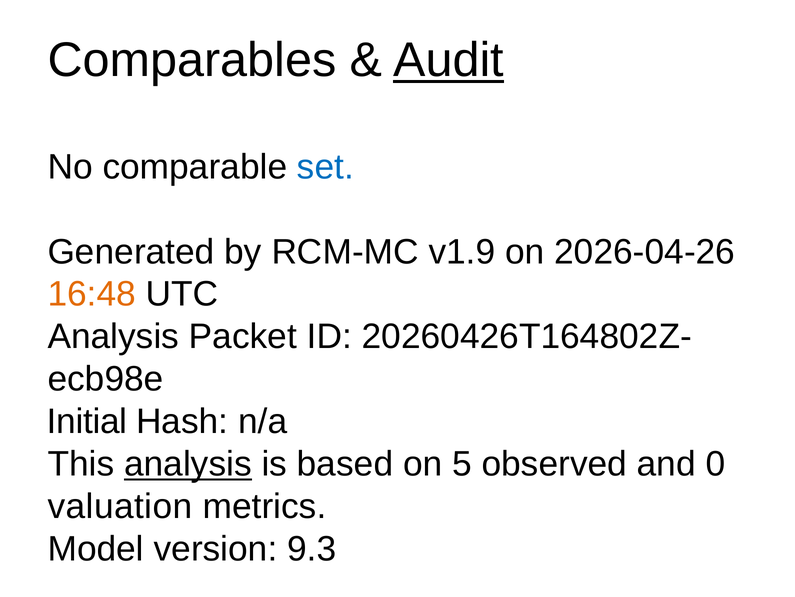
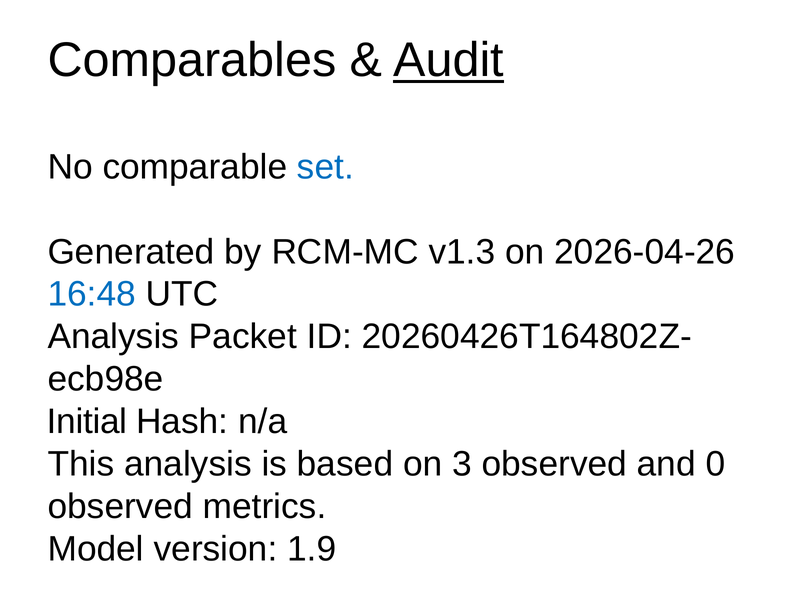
v1.9: v1.9 -> v1.3 (462, 252)
16:48 colour: orange -> blue (92, 294)
analysis underline: present -> none (188, 464)
5: 5 -> 3 (462, 464)
valuation: valuation -> observed (120, 506)
9.3: 9.3 -> 1.9 (312, 548)
